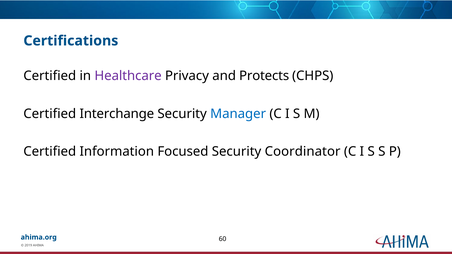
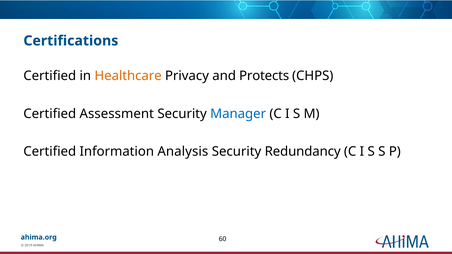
Healthcare colour: purple -> orange (128, 76)
Interchange: Interchange -> Assessment (117, 114)
Focused: Focused -> Analysis (183, 152)
Coordinator: Coordinator -> Redundancy (303, 152)
